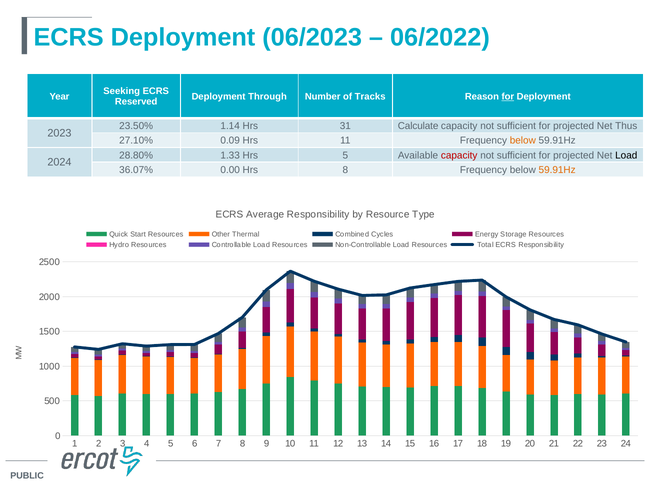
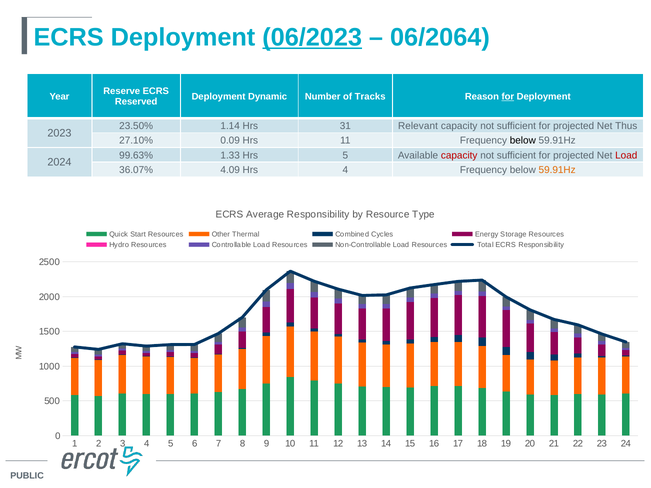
06/2023 underline: none -> present (312, 38)
06/2022: 06/2022 -> 06/2064 (440, 38)
Seeking: Seeking -> Reserve (122, 91)
Through: Through -> Dynamic (268, 97)
Calculate: Calculate -> Relevant (418, 126)
below colour: orange -> black (523, 141)
28.80%: 28.80% -> 99.63% (136, 155)
Load colour: black -> red (626, 155)
0.00: 0.00 -> 4.09 (230, 170)
Hrs 8: 8 -> 4 (345, 170)
